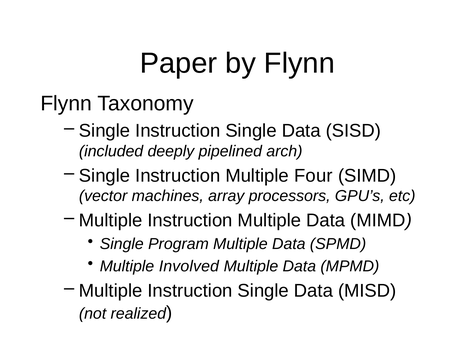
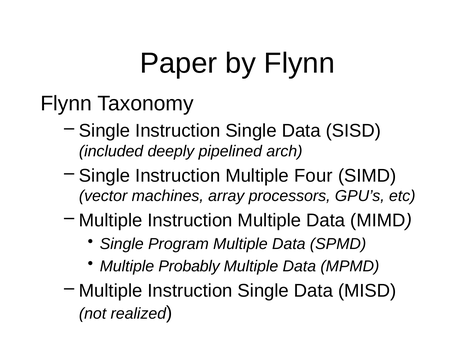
Involved: Involved -> Probably (189, 266)
